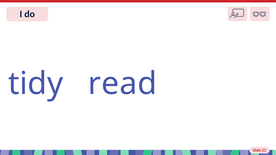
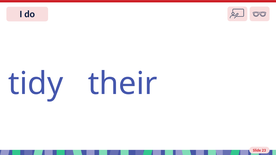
read: read -> their (123, 84)
